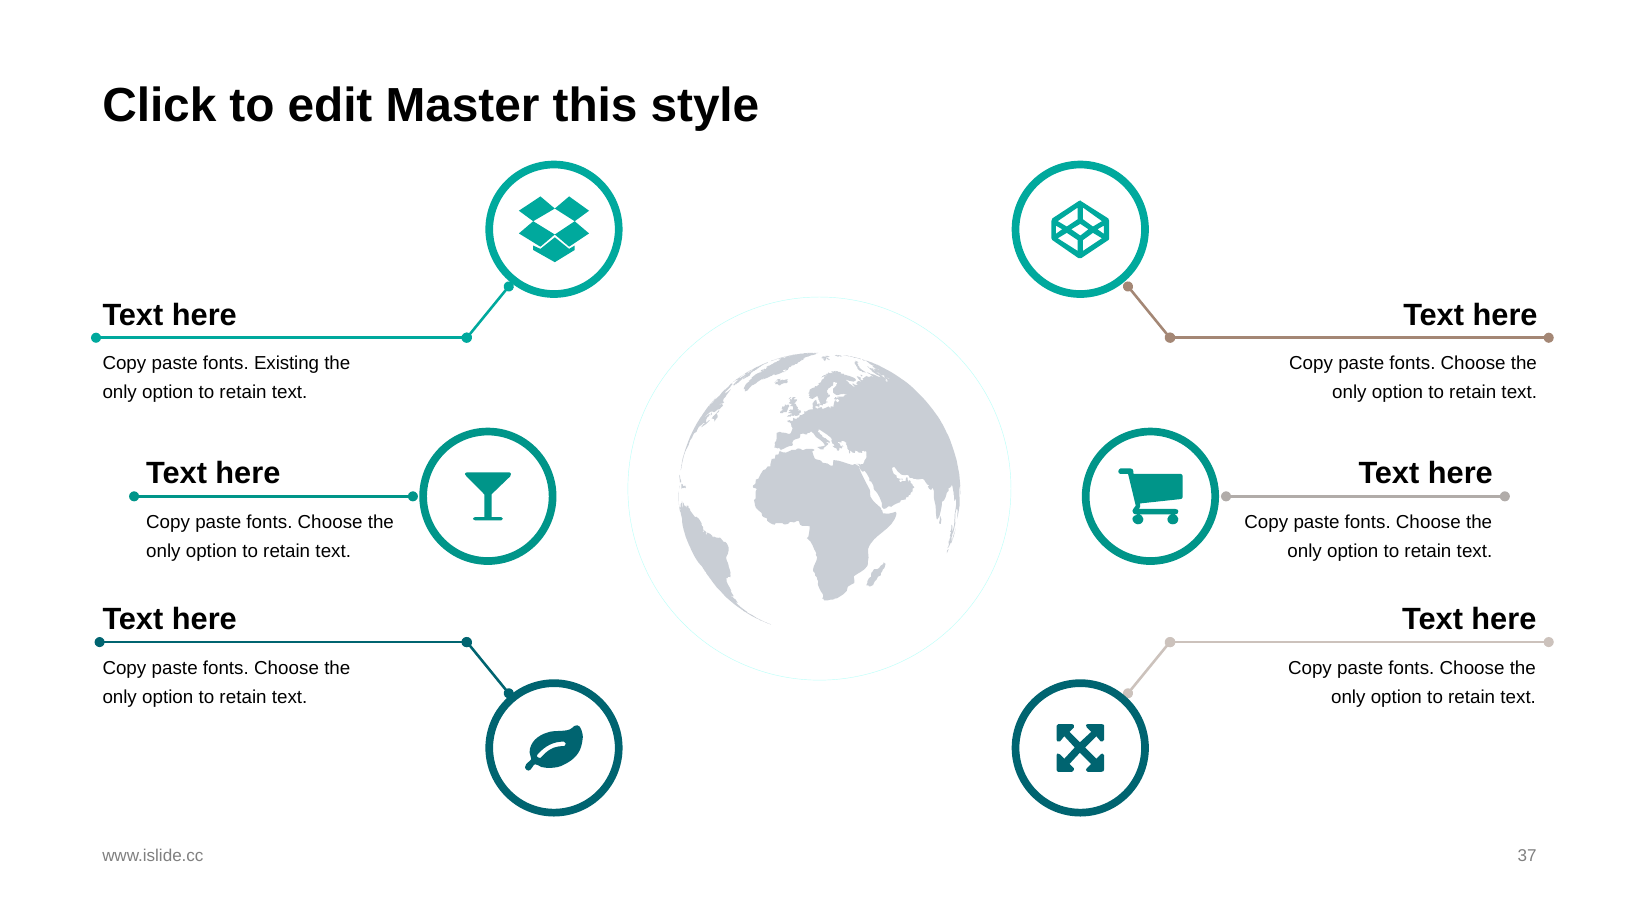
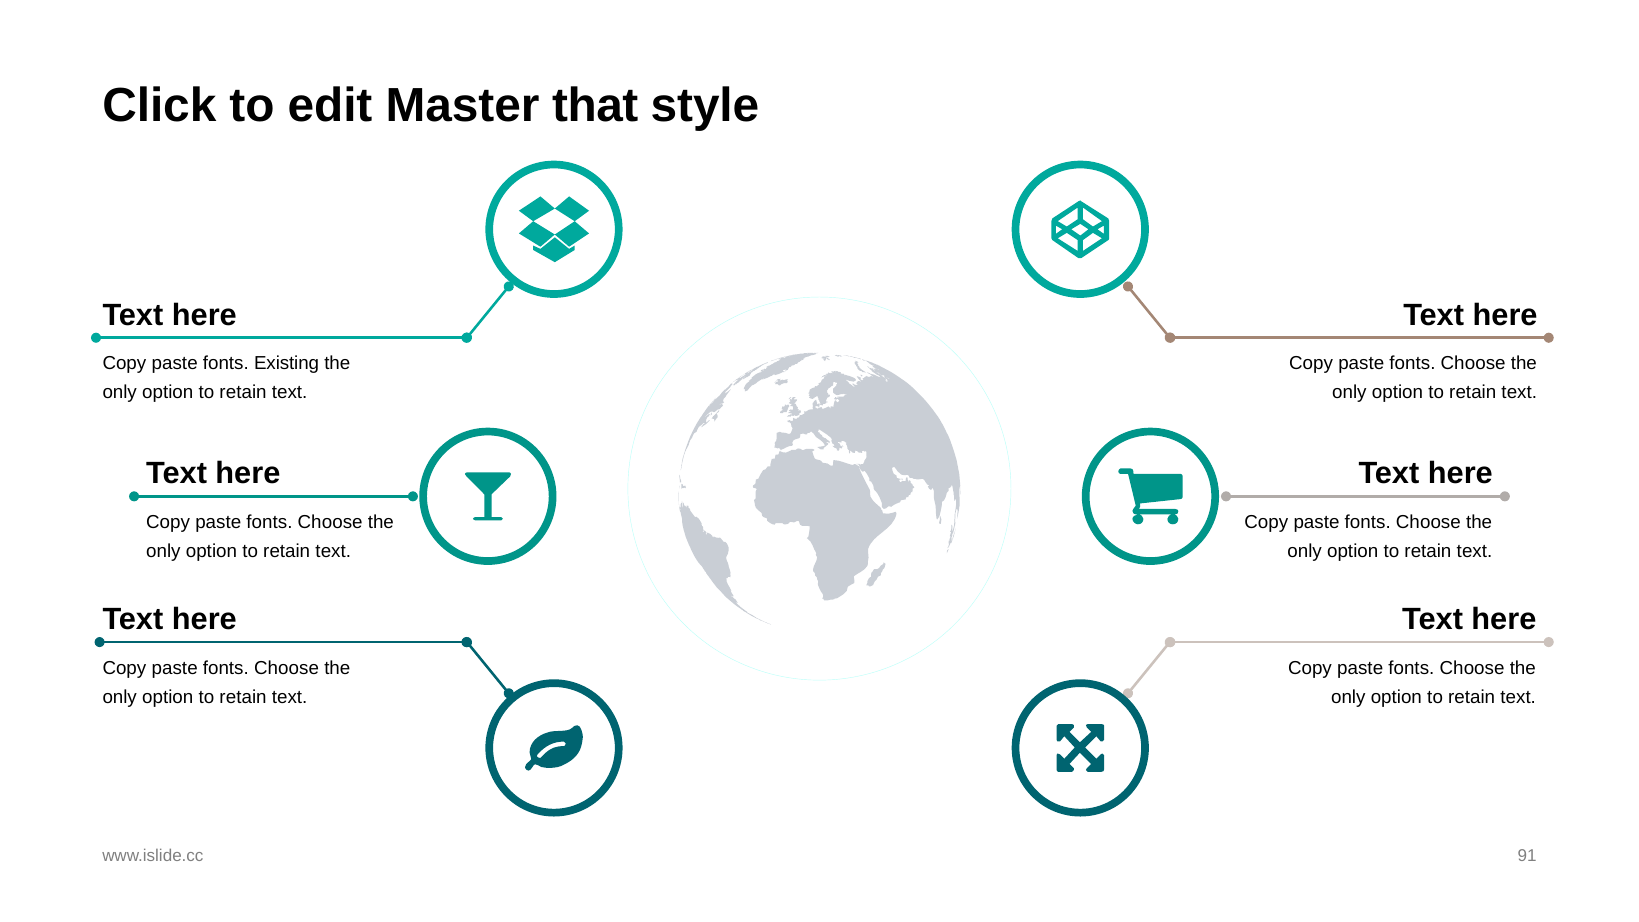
this: this -> that (595, 106)
37: 37 -> 91 (1527, 856)
